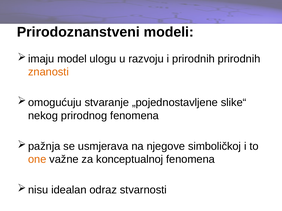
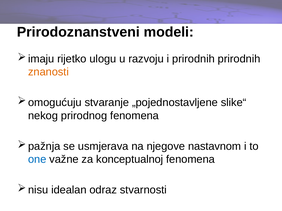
model: model -> rijetko (72, 59)
simboličkoj: simboličkoj -> nastavnom (215, 147)
one colour: orange -> blue (37, 160)
